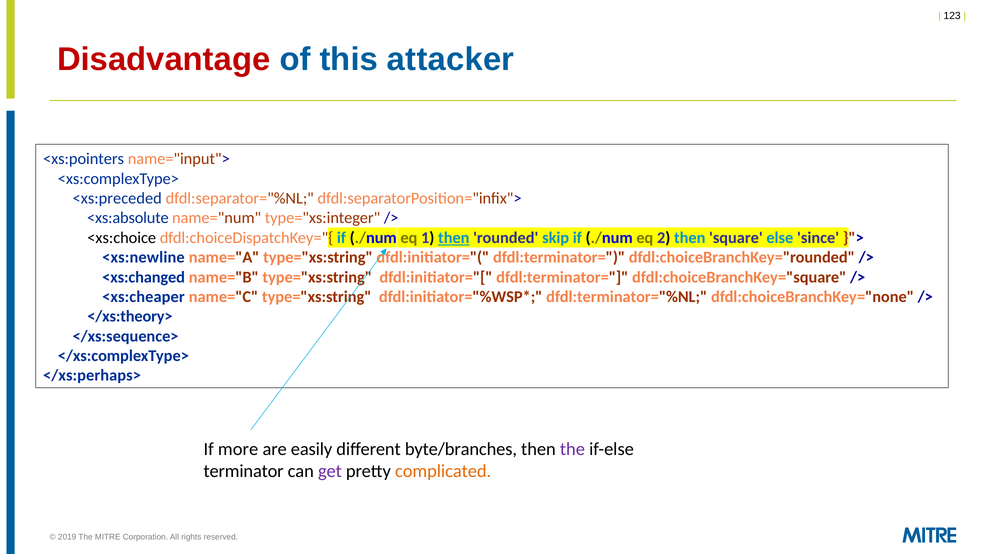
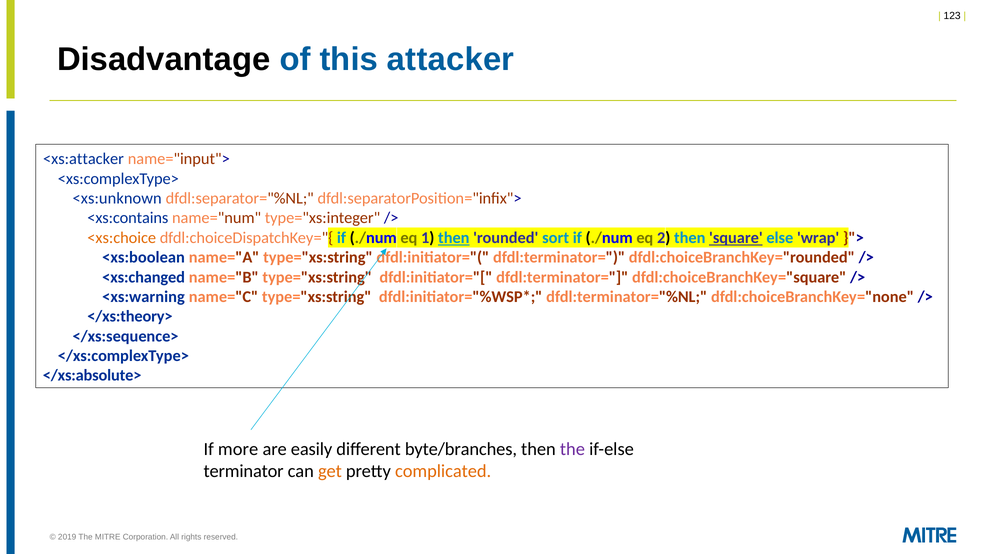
Disadvantage colour: red -> black (164, 60)
<xs:pointers: <xs:pointers -> <xs:attacker (84, 159)
<xs:preceded: <xs:preceded -> <xs:unknown (117, 198)
<xs:absolute: <xs:absolute -> <xs:contains (128, 218)
<xs:choice colour: black -> orange (122, 238)
skip: skip -> sort (556, 238)
square underline: none -> present (736, 238)
since: since -> wrap (818, 238)
<xs:newline: <xs:newline -> <xs:boolean (144, 257)
<xs:cheaper: <xs:cheaper -> <xs:warning (144, 297)
</xs:perhaps>: </xs:perhaps> -> </xs:absolute> (92, 375)
get colour: purple -> orange (330, 471)
